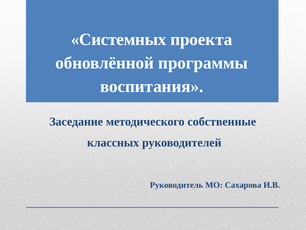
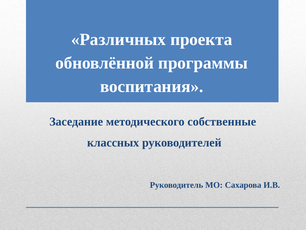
Системных: Системных -> Различных (119, 39)
